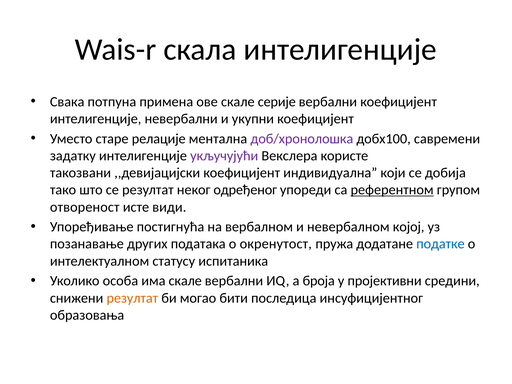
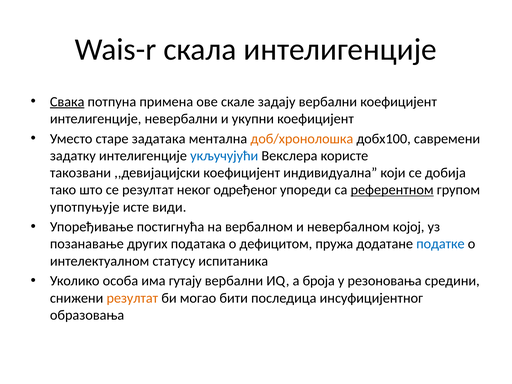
Свака underline: none -> present (67, 102)
серије: серије -> задају (277, 102)
релације: релације -> задатака (159, 139)
доб/хронолошка colour: purple -> orange (302, 139)
укључујући colour: purple -> blue (224, 156)
отвореност: отвореност -> употпуњује (85, 207)
окренутост: окренутост -> дефицитом (276, 244)
има скале: скале -> гутају (185, 281)
пројективни: пројективни -> резоновања (385, 281)
